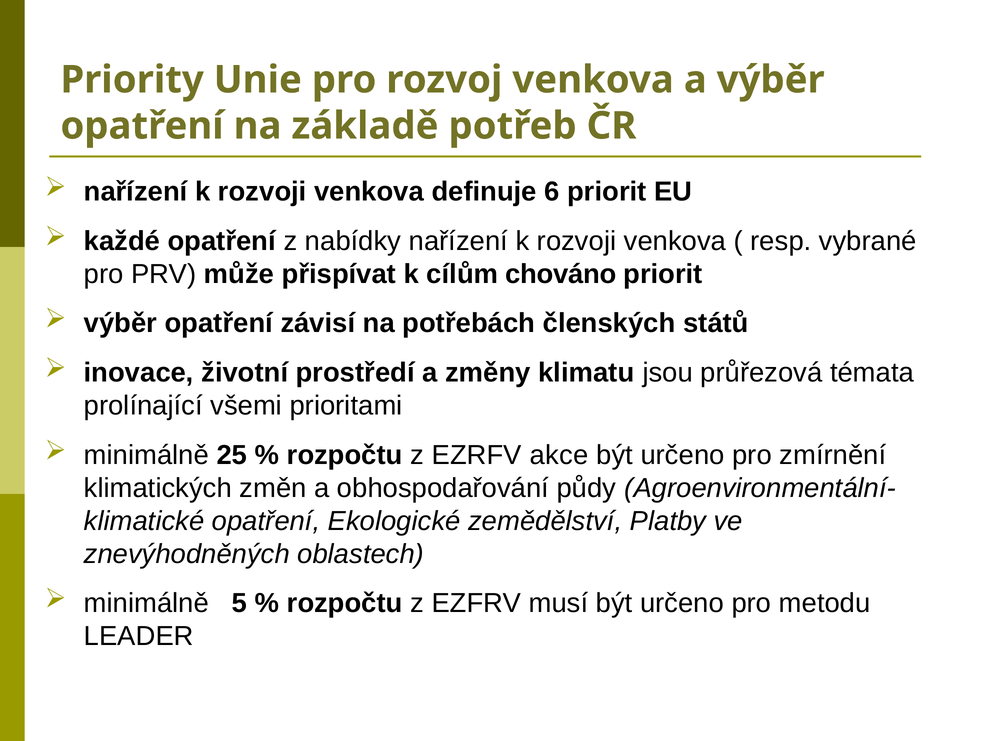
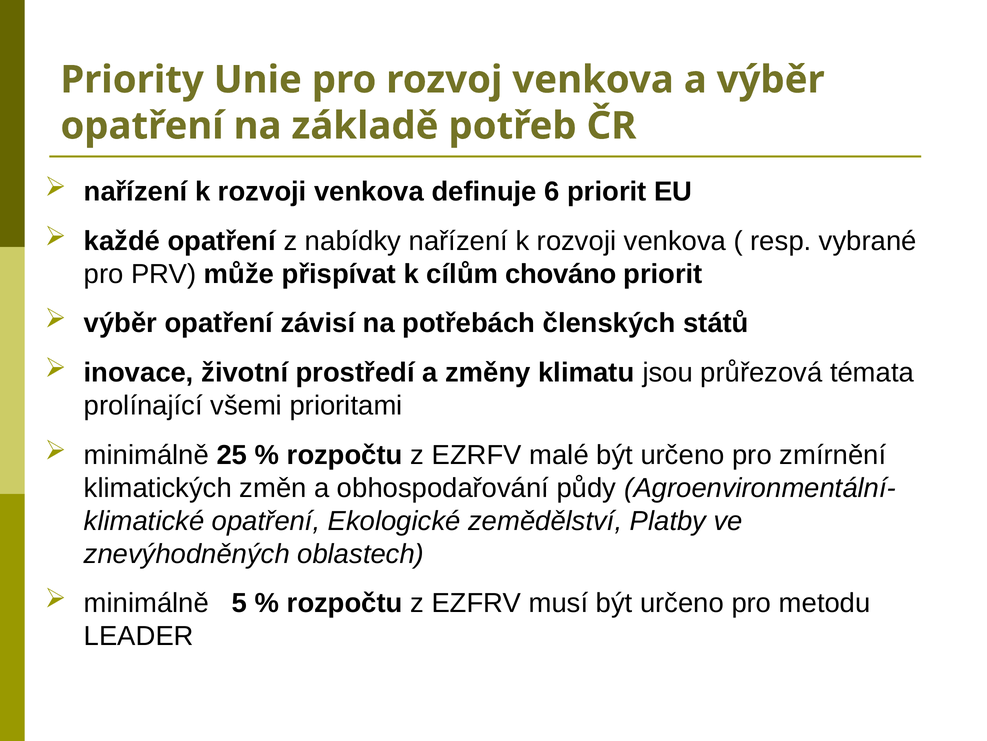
akce: akce -> malé (559, 455)
